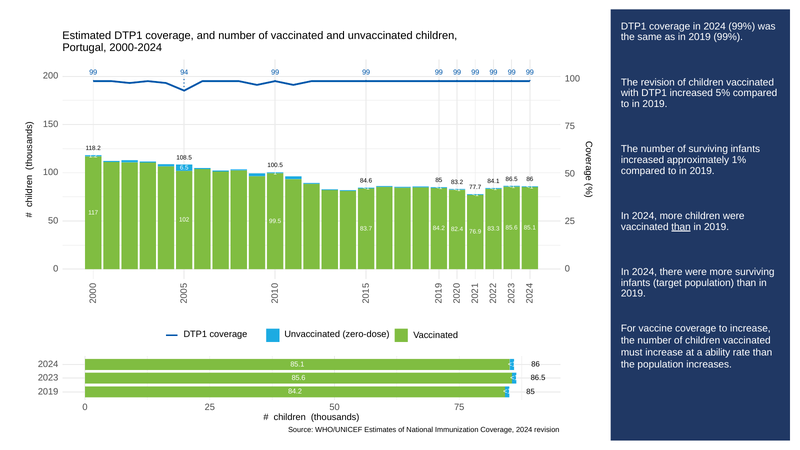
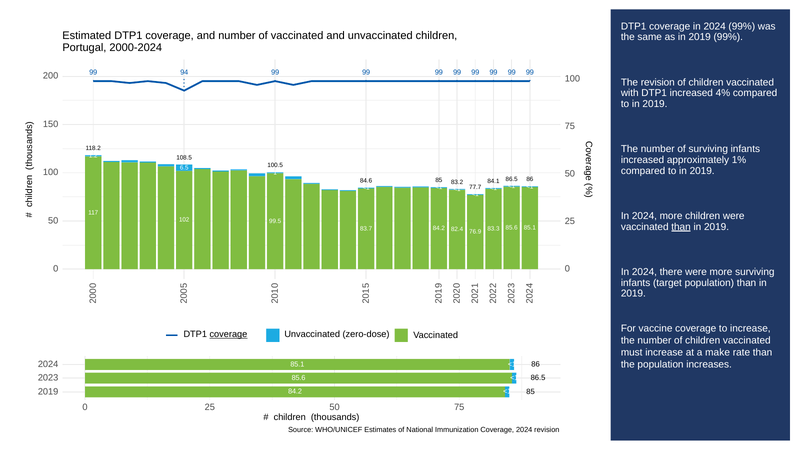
5%: 5% -> 4% (723, 93)
coverage underline: none -> present (228, 334)
ability: ability -> make (718, 352)
